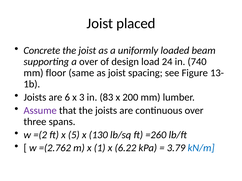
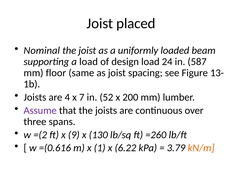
Concrete: Concrete -> Nominal (42, 51)
a over: over -> load (89, 62)
740: 740 -> 587 (197, 62)
6: 6 -> 4 (67, 98)
3: 3 -> 7 (82, 98)
83: 83 -> 52 (106, 98)
5: 5 -> 9 (74, 135)
=(2.762: =(2.762 -> =(0.616 (55, 148)
kN/m colour: blue -> orange (201, 148)
